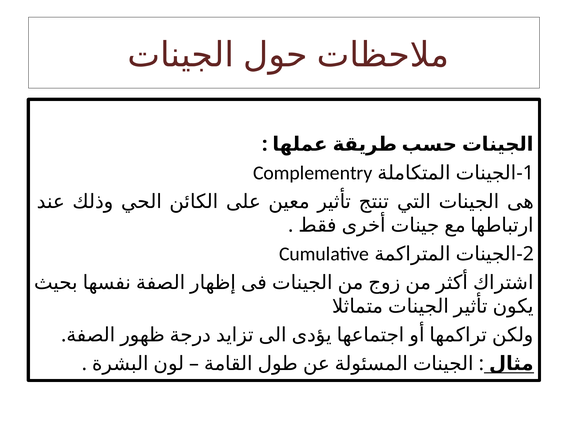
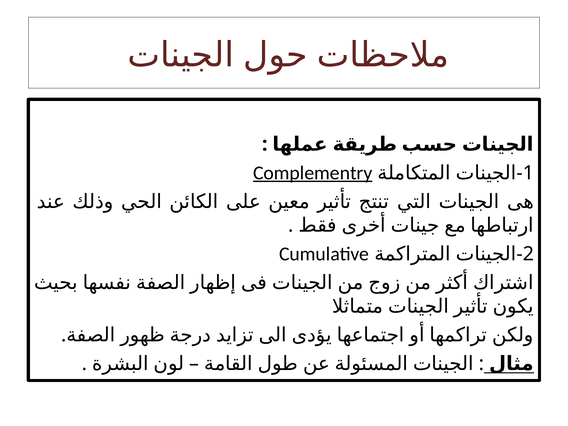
Complementry underline: none -> present (313, 173)
